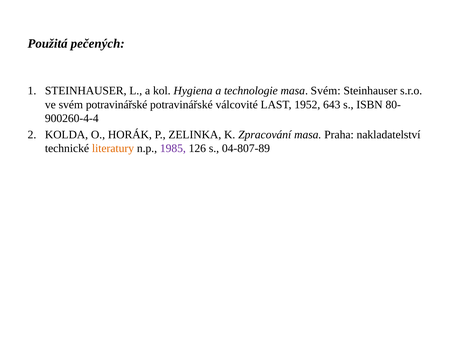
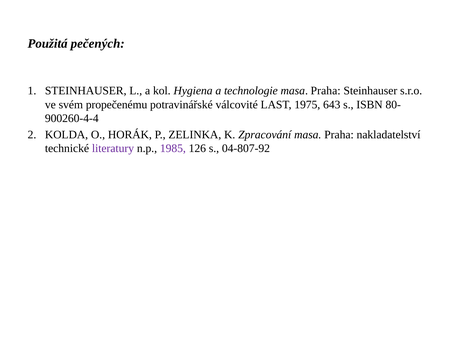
technologie masa Svém: Svém -> Praha (326, 91)
svém potravinářské: potravinářské -> propečenému (117, 105)
1952: 1952 -> 1975 (307, 105)
literatury colour: orange -> purple (113, 148)
04-807-89: 04-807-89 -> 04-807-92 (246, 148)
